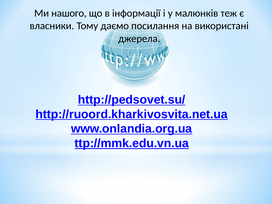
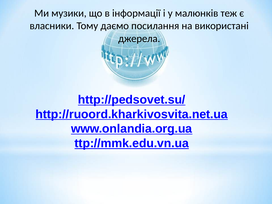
нашого: нашого -> музики (69, 13)
